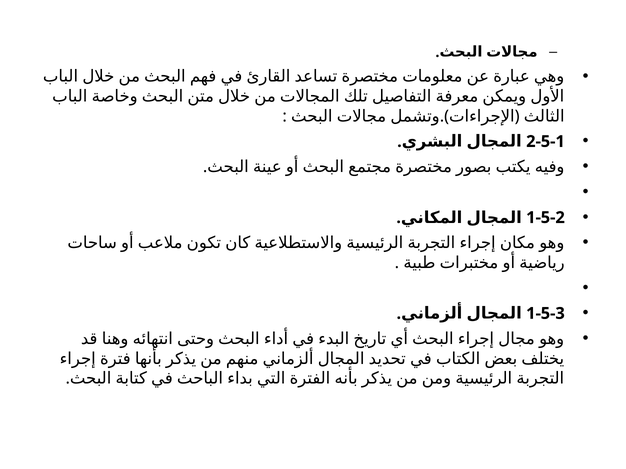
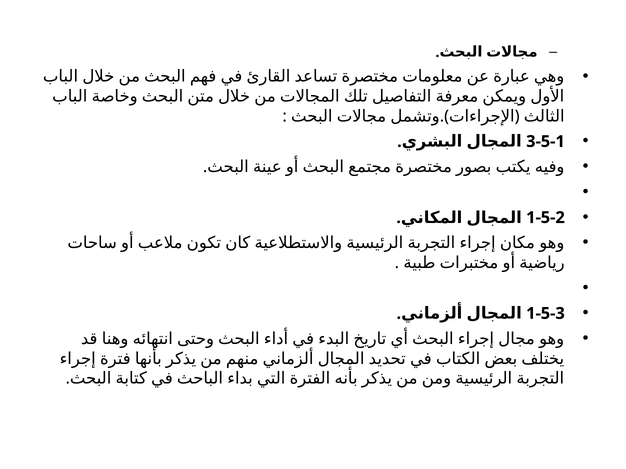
2-5-1: 2-5-1 -> 3-5-1 (546, 142)
